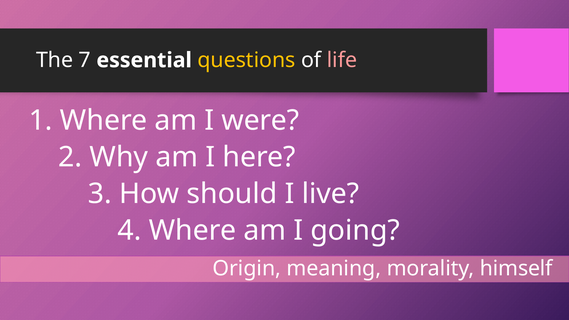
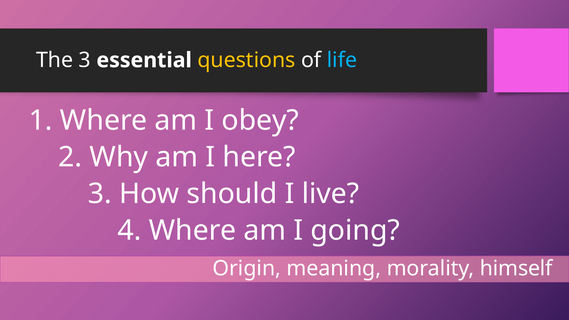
The 7: 7 -> 3 (85, 60)
life colour: pink -> light blue (342, 60)
were: were -> obey (260, 121)
